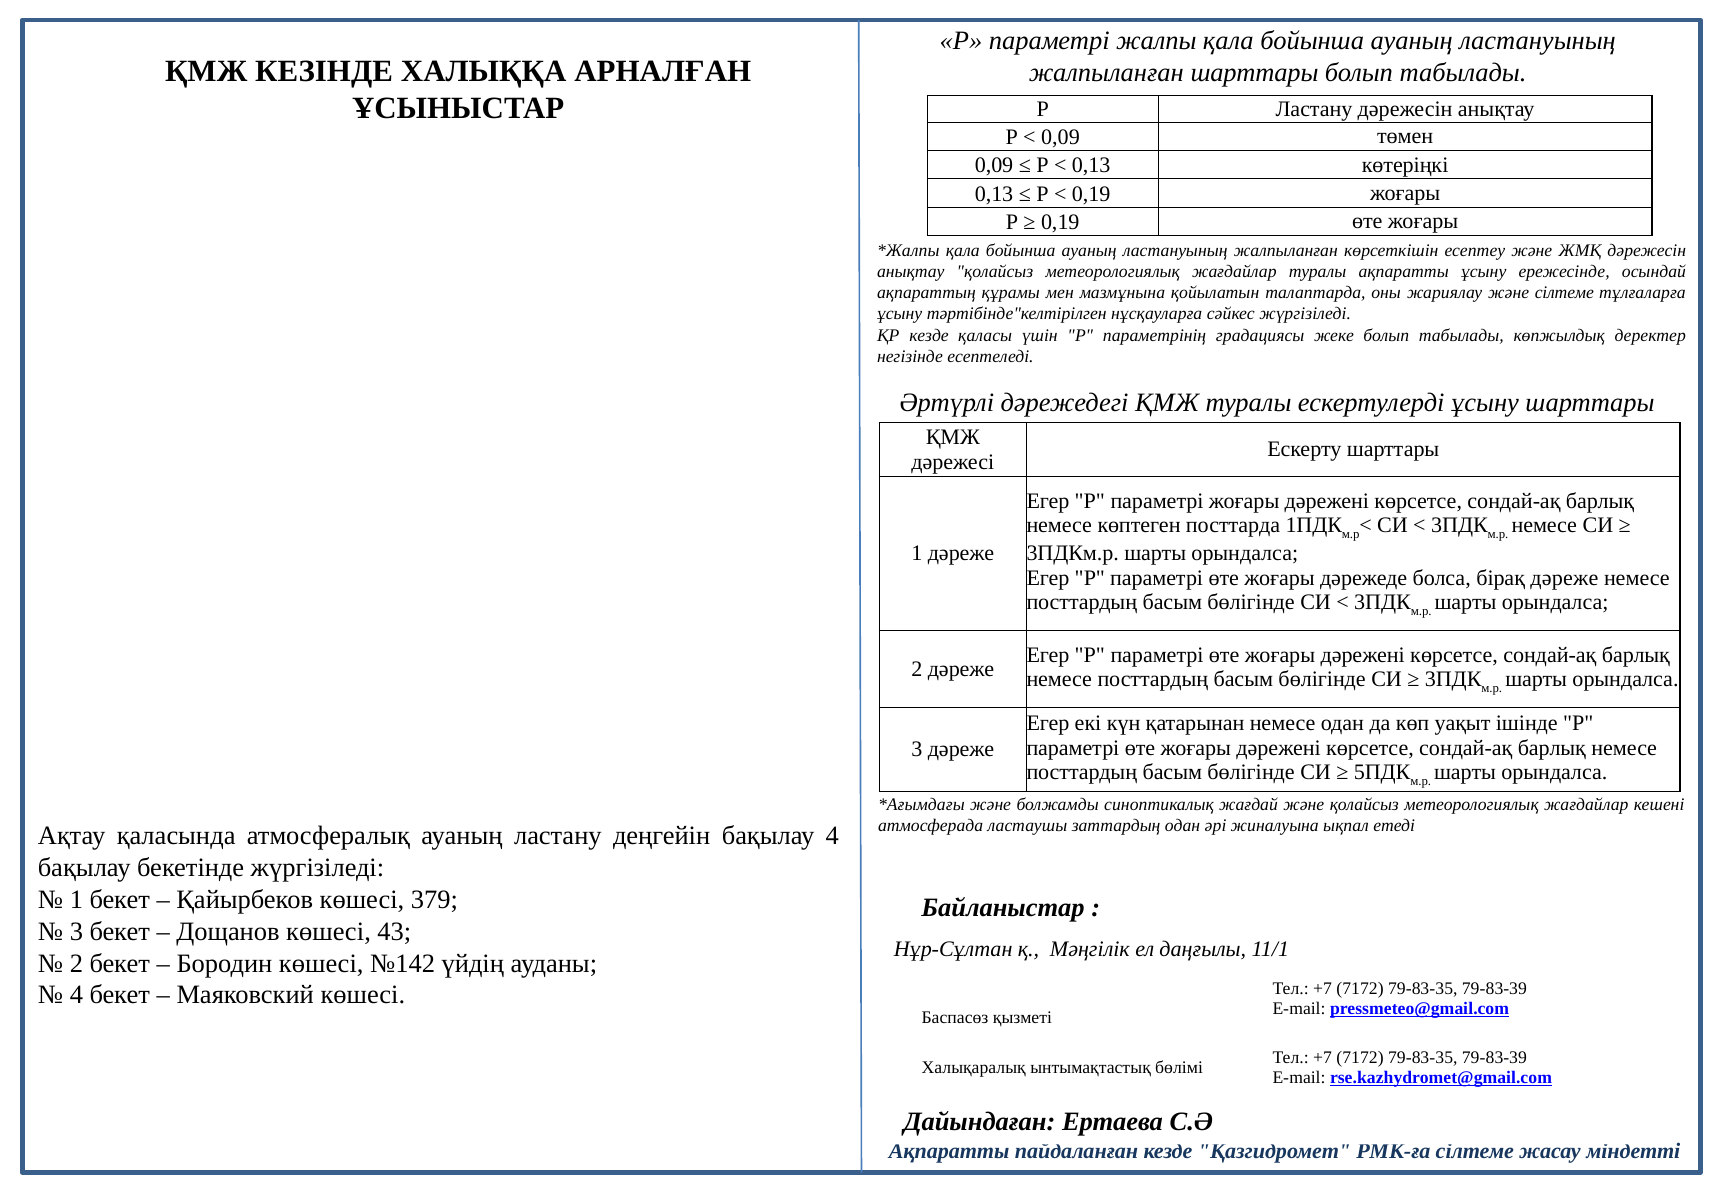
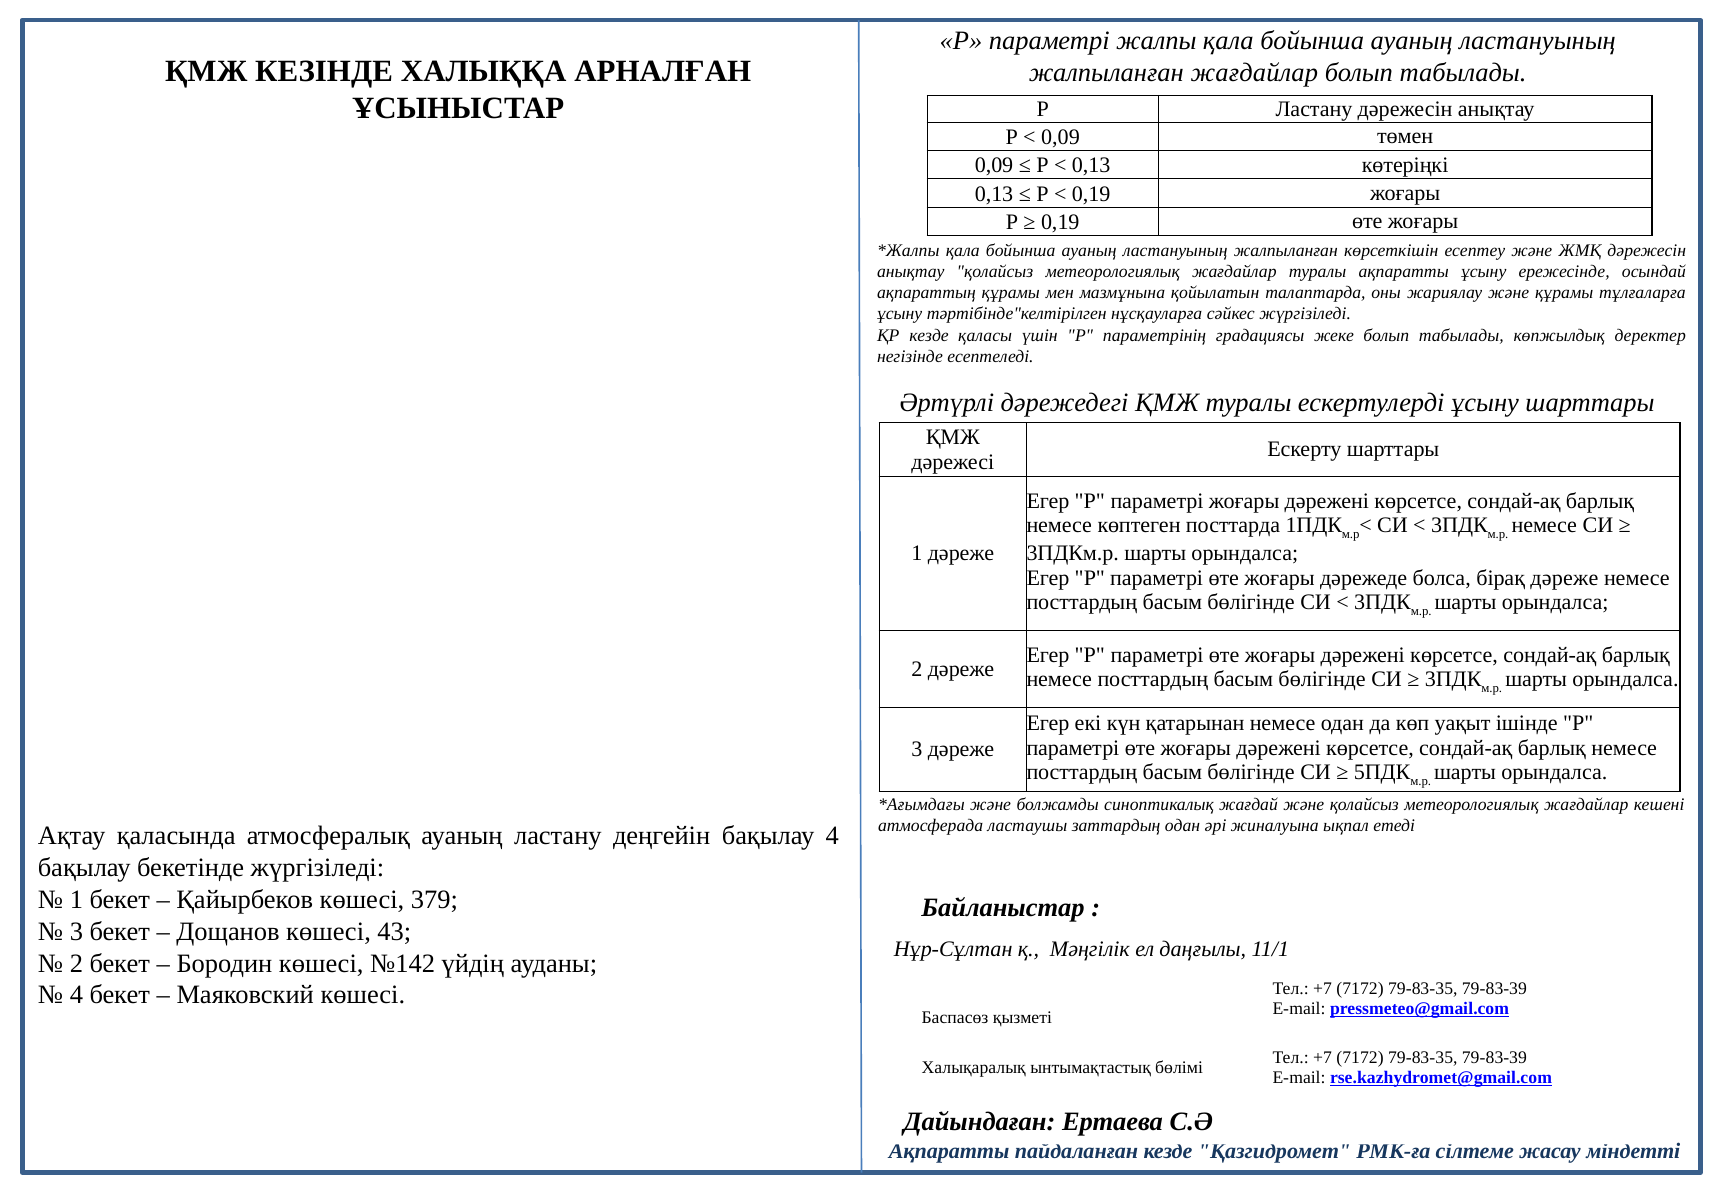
жалпыланған шарттары: шарттары -> жағдайлар (1254, 72)
және сілтеме: сілтеме -> құрамы (1564, 293)
